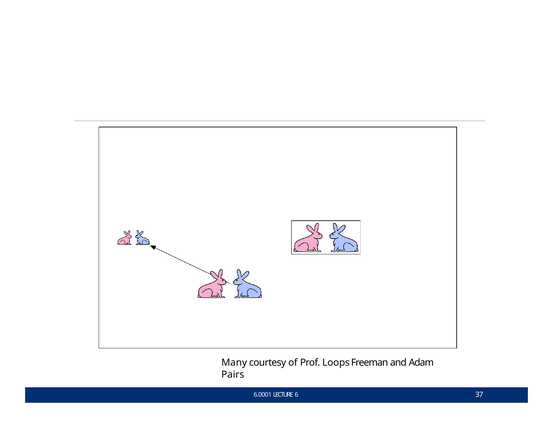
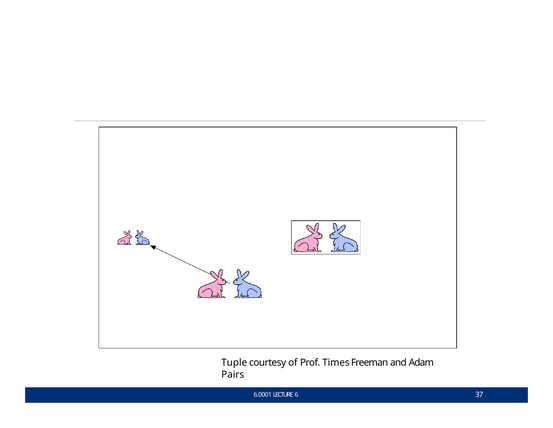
Many: Many -> Tuple (234, 362)
Loops: Loops -> Times (336, 362)
